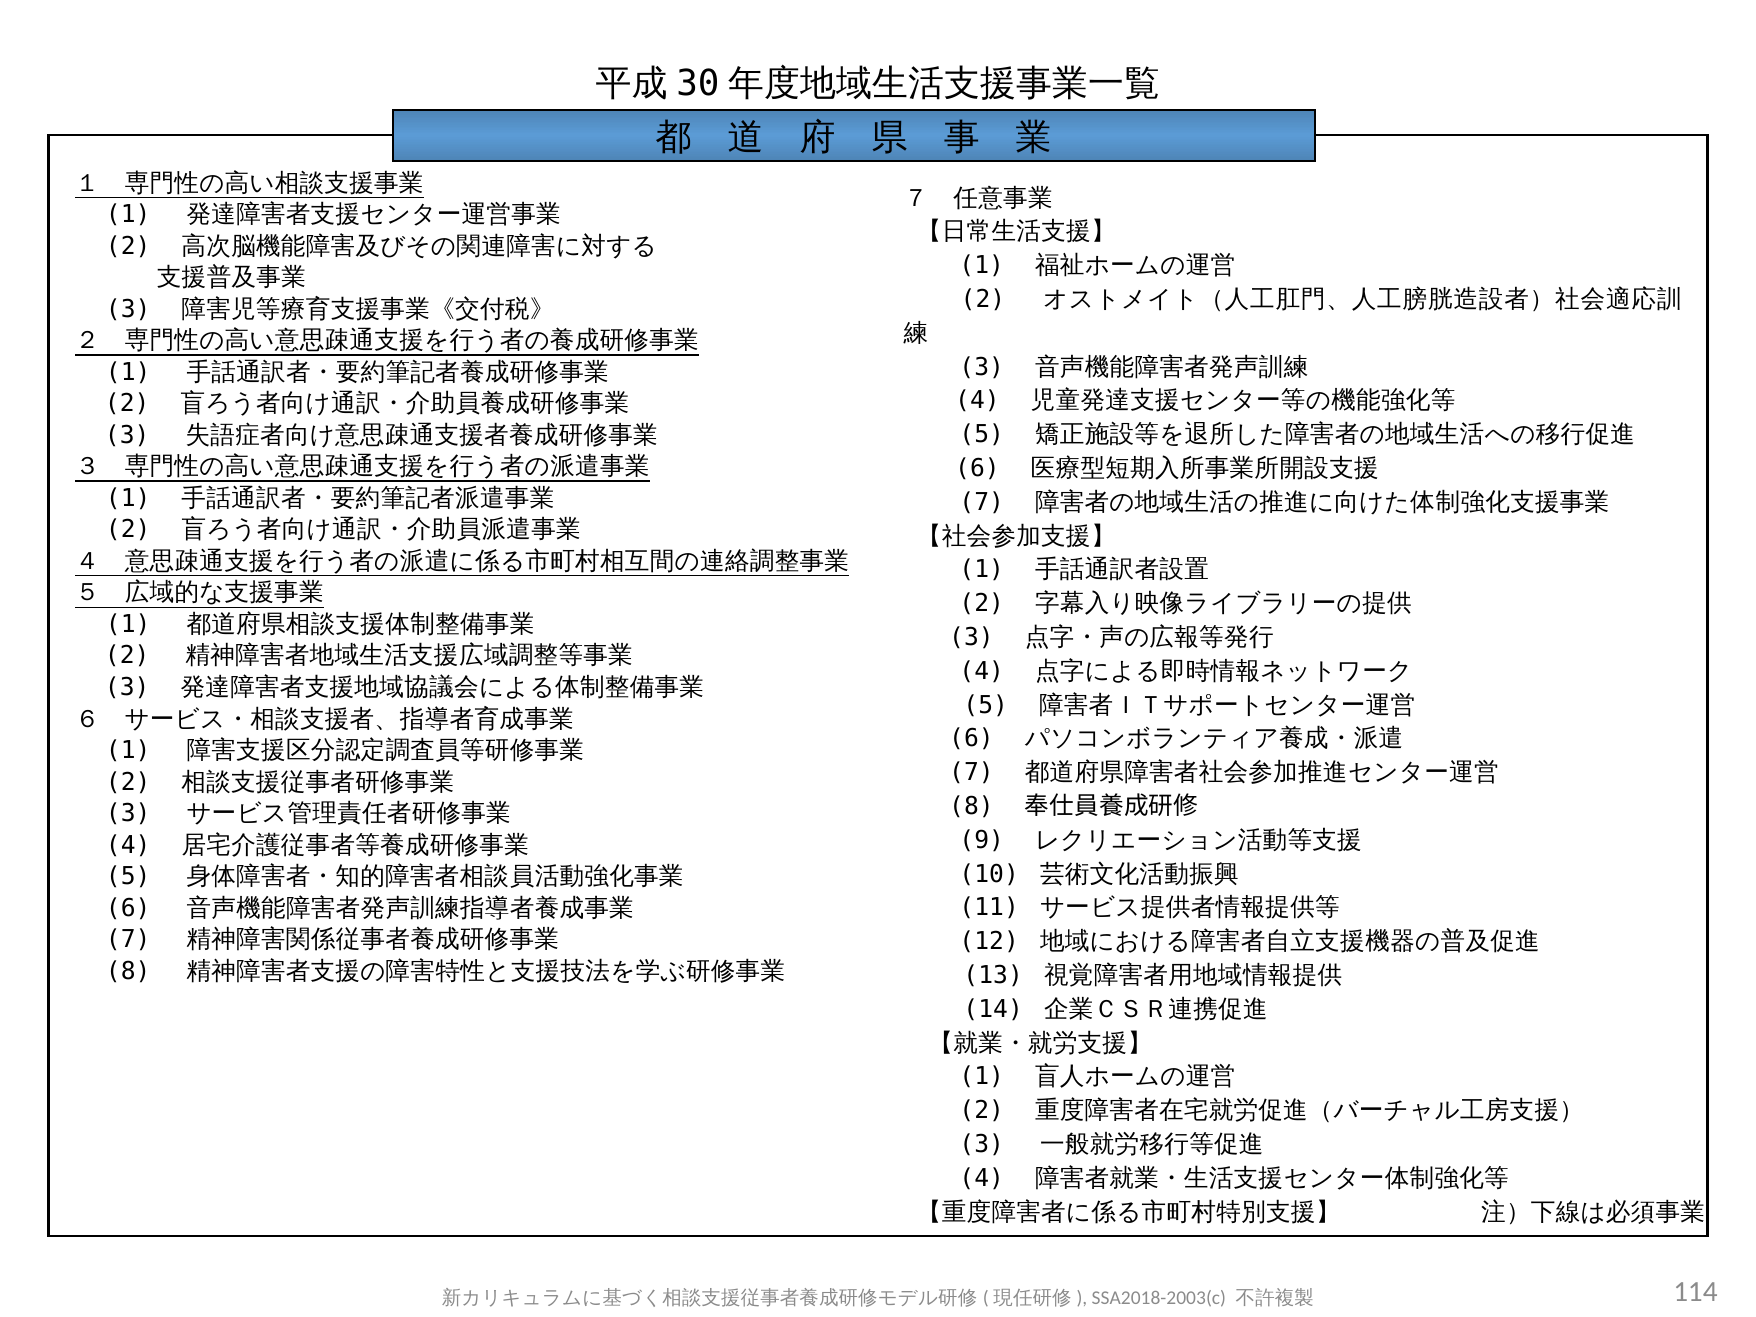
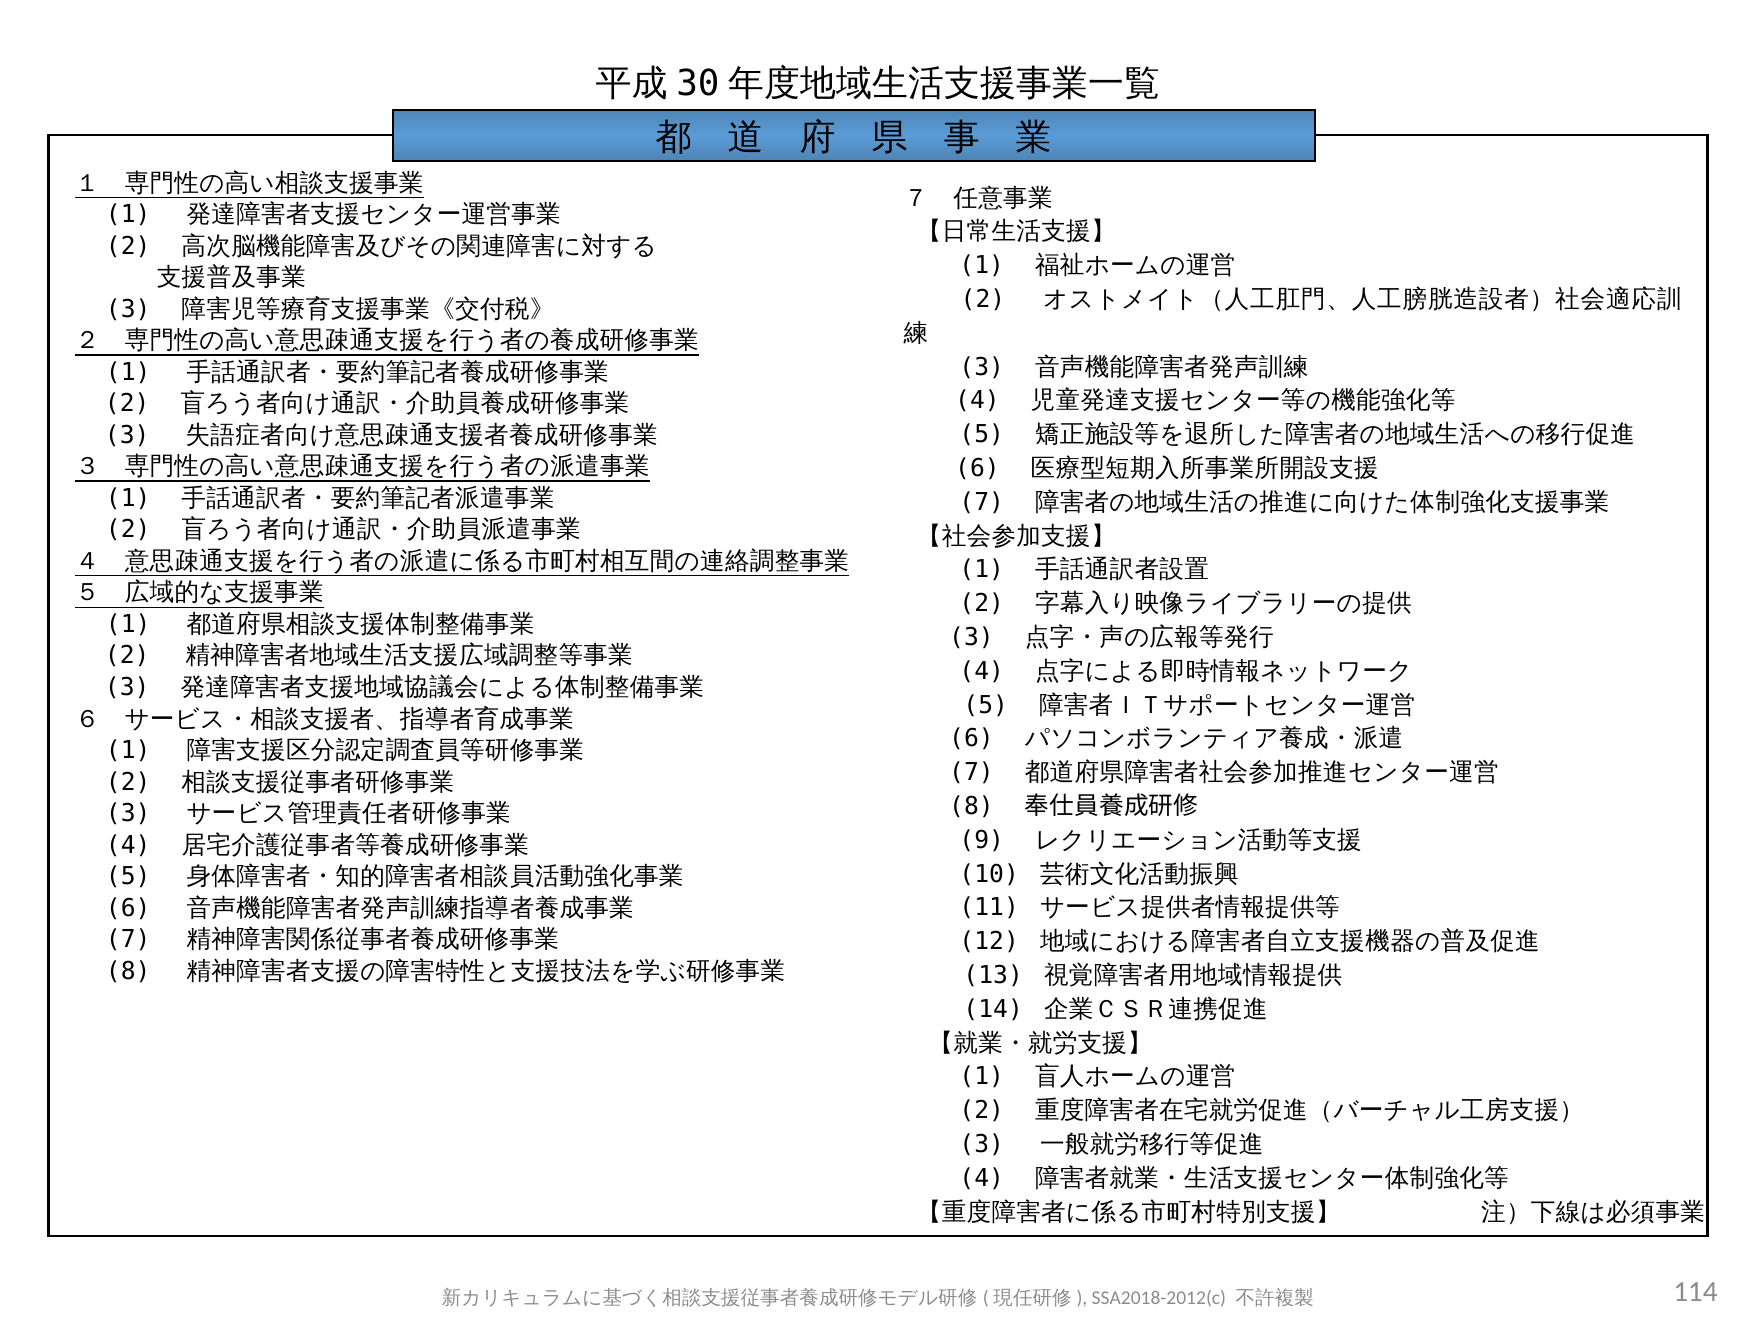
SSA2018-2003(c: SSA2018-2003(c -> SSA2018-2012(c (1159, 1298)
